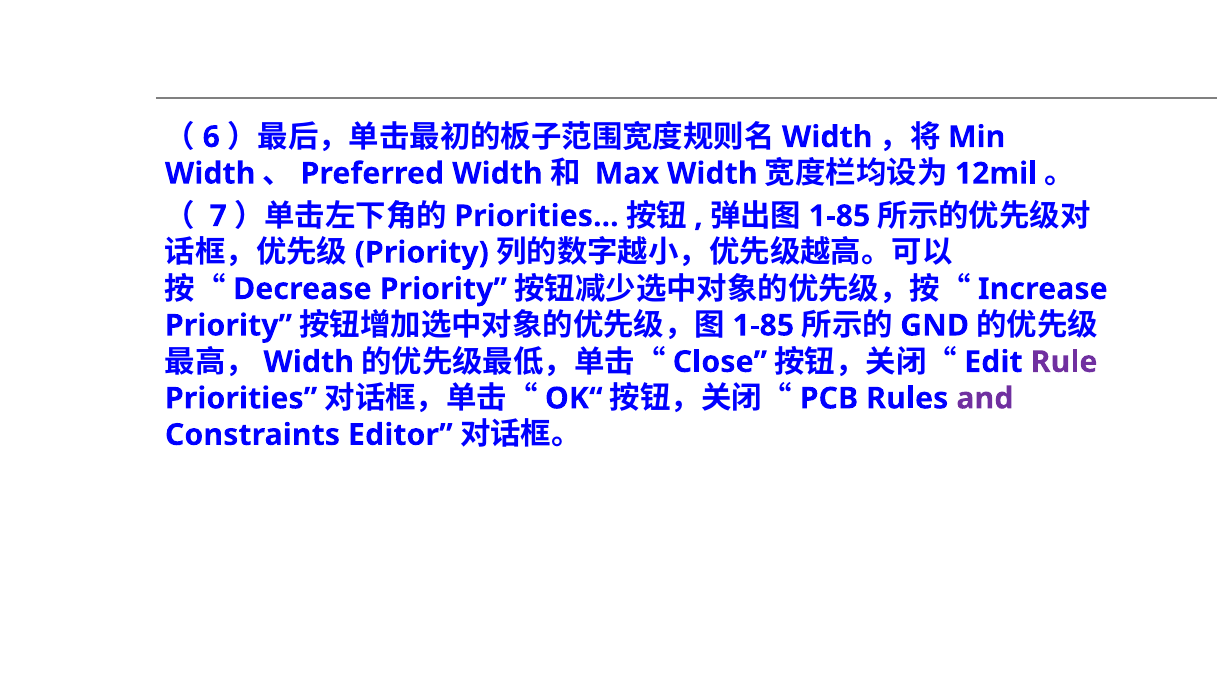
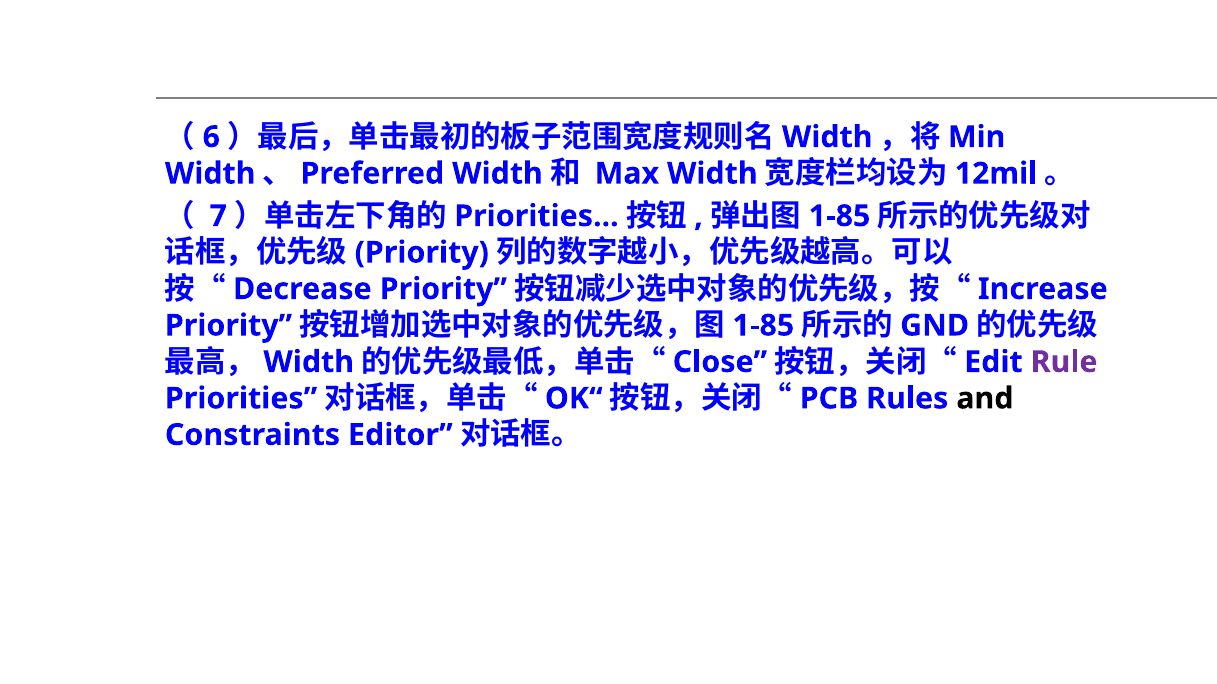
and colour: purple -> black (985, 399)
